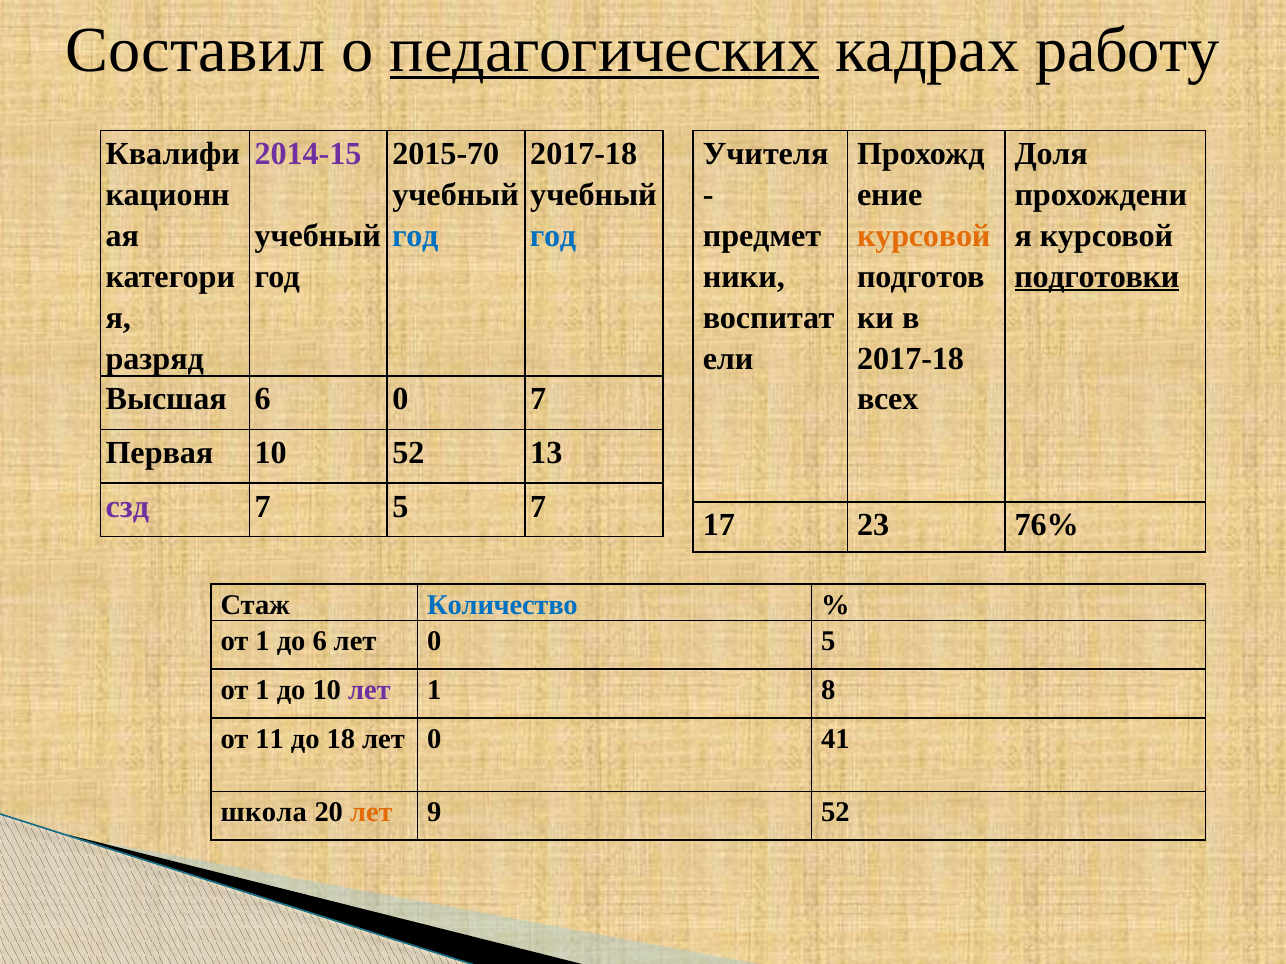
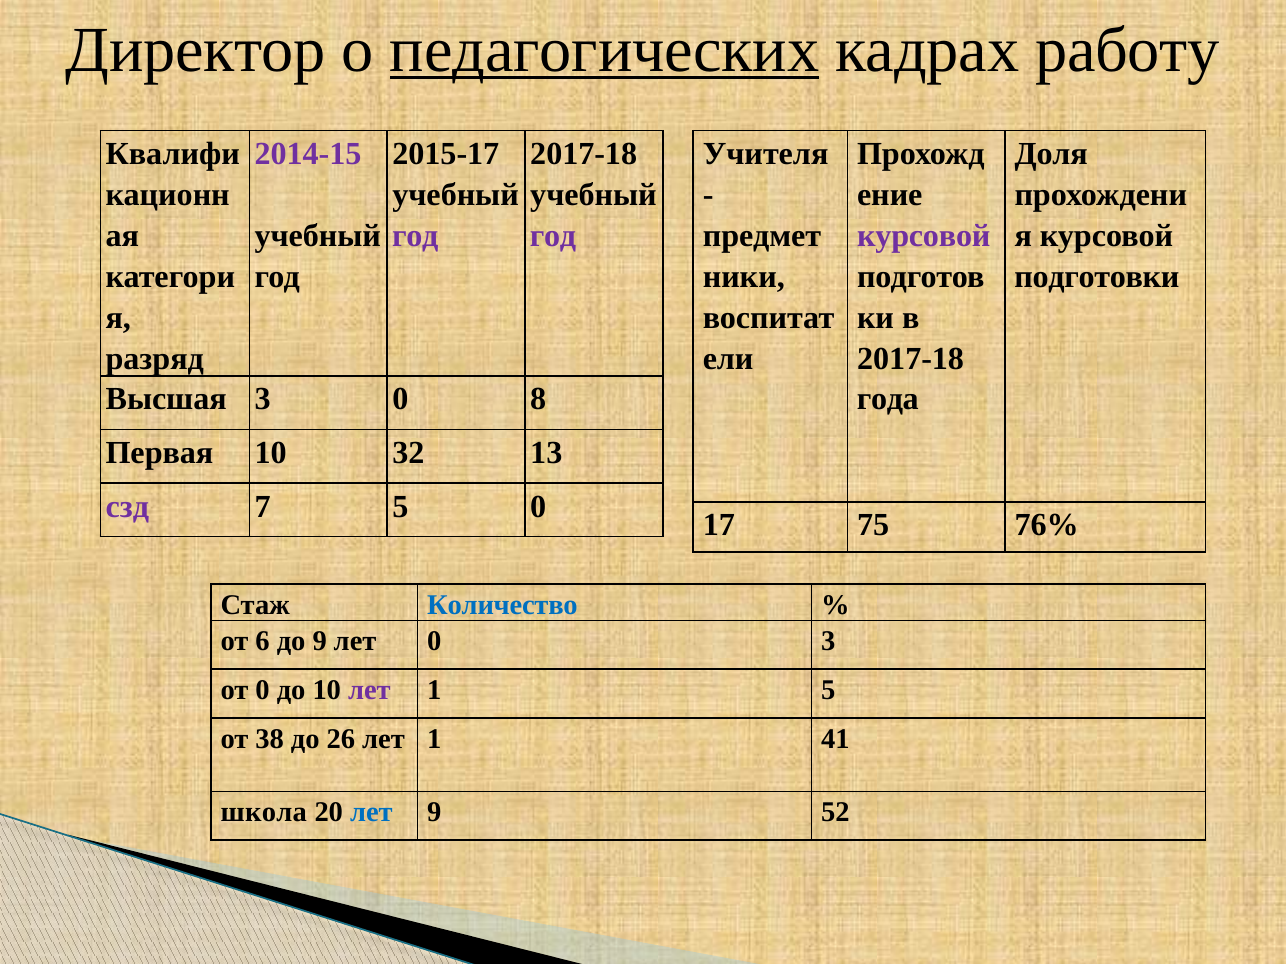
Составил: Составил -> Директор (196, 50)
2015-70: 2015-70 -> 2015-17 (446, 154)
год colour: blue -> purple (415, 236)
год colour: blue -> purple (553, 236)
курсовой colour: orange -> purple (924, 236)
подготовки underline: present -> none (1097, 277)
Высшая 6: 6 -> 3 (263, 400)
0 7: 7 -> 8 (538, 400)
всех: всех -> года (888, 399)
10 52: 52 -> 32 (408, 453)
5 7: 7 -> 0 (538, 507)
23: 23 -> 75 (873, 525)
1: 1 -> 6 (263, 642)
до 6: 6 -> 9 (320, 642)
0 5: 5 -> 3 (828, 642)
1: 1 -> 0 (263, 690)
1 8: 8 -> 5 (828, 690)
11: 11 -> 38 (270, 739)
18: 18 -> 26 (341, 739)
0: 0 -> 1 (434, 739)
лет colour: orange -> blue (371, 813)
